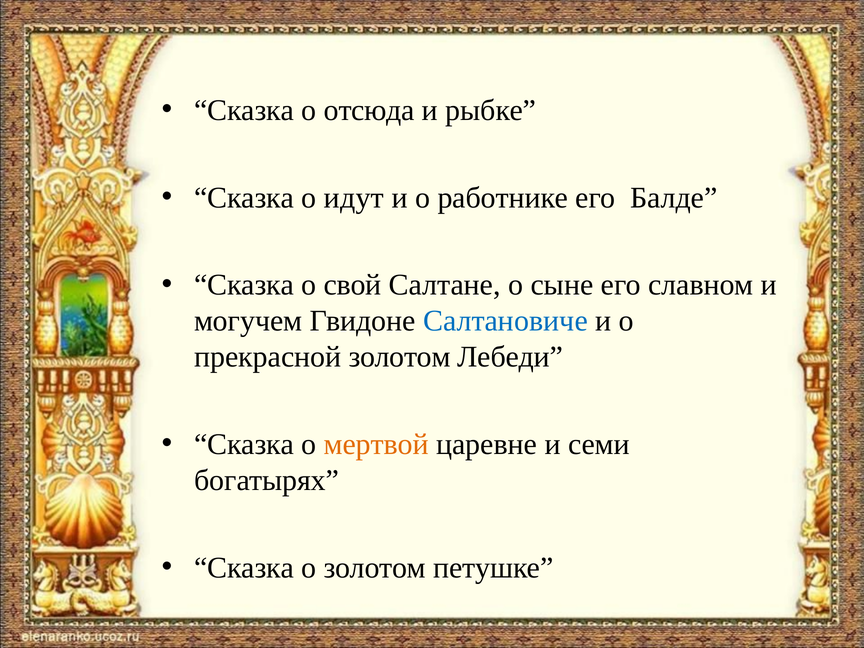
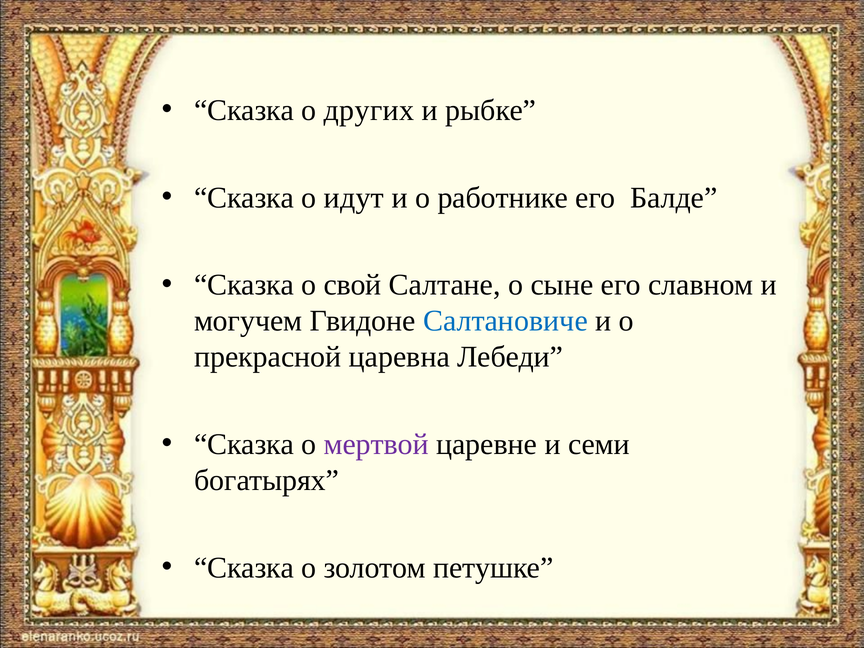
отсюда: отсюда -> других (369, 110)
прекрасной золотом: золотом -> царевна (399, 357)
мертвой colour: orange -> purple (376, 444)
